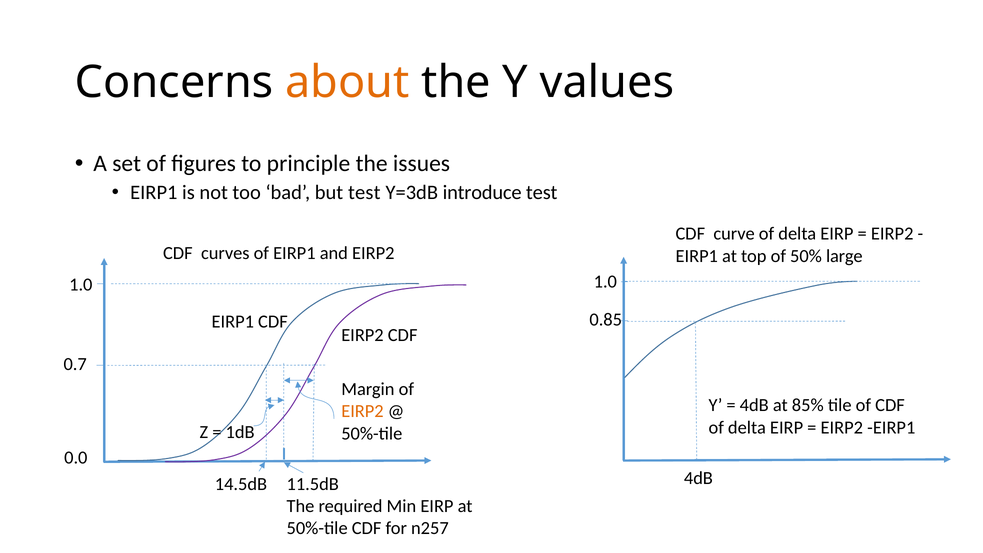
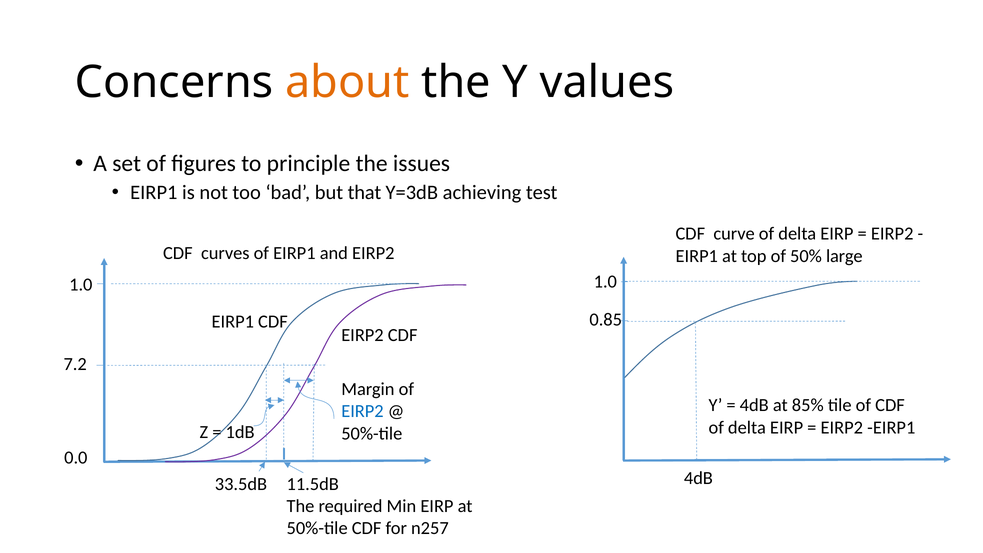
but test: test -> that (364, 192)
introduce: introduce -> achieving (482, 192)
0.7: 0.7 -> 7.2 (75, 364)
EIRP2 colour: orange -> blue (362, 411)
14.5dB: 14.5dB -> 33.5dB (241, 484)
